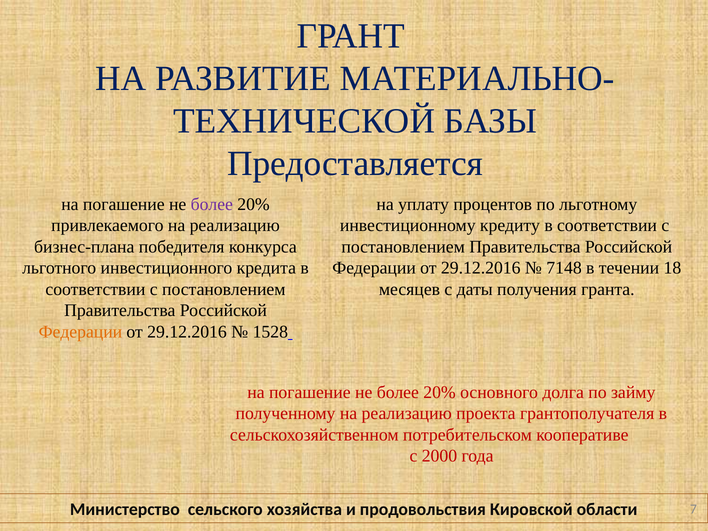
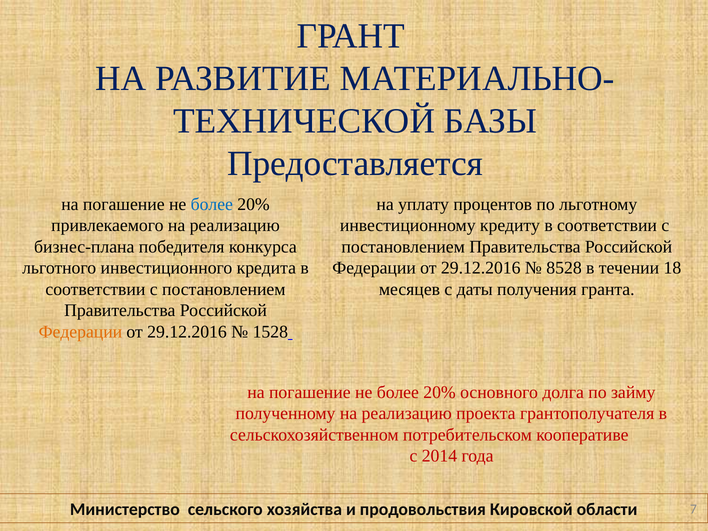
более colour: purple -> blue (212, 204)
7148: 7148 -> 8528 (564, 268)
2000: 2000 -> 2014 (439, 456)
